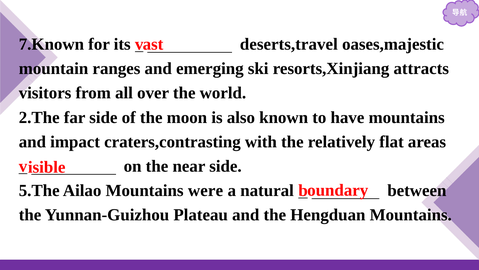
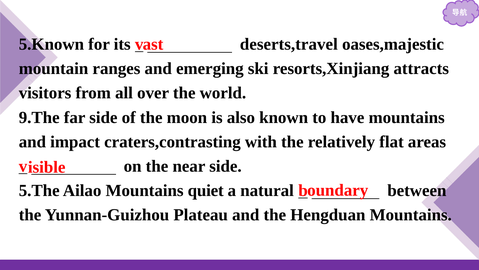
7.Known: 7.Known -> 5.Known (51, 44)
2.The: 2.The -> 9.The (39, 117)
were: were -> quiet (206, 190)
